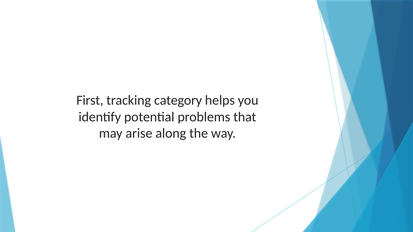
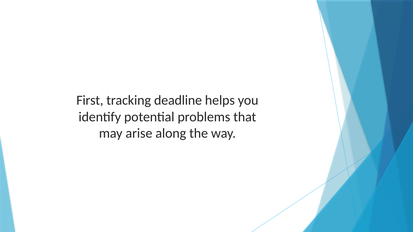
category: category -> deadline (178, 101)
